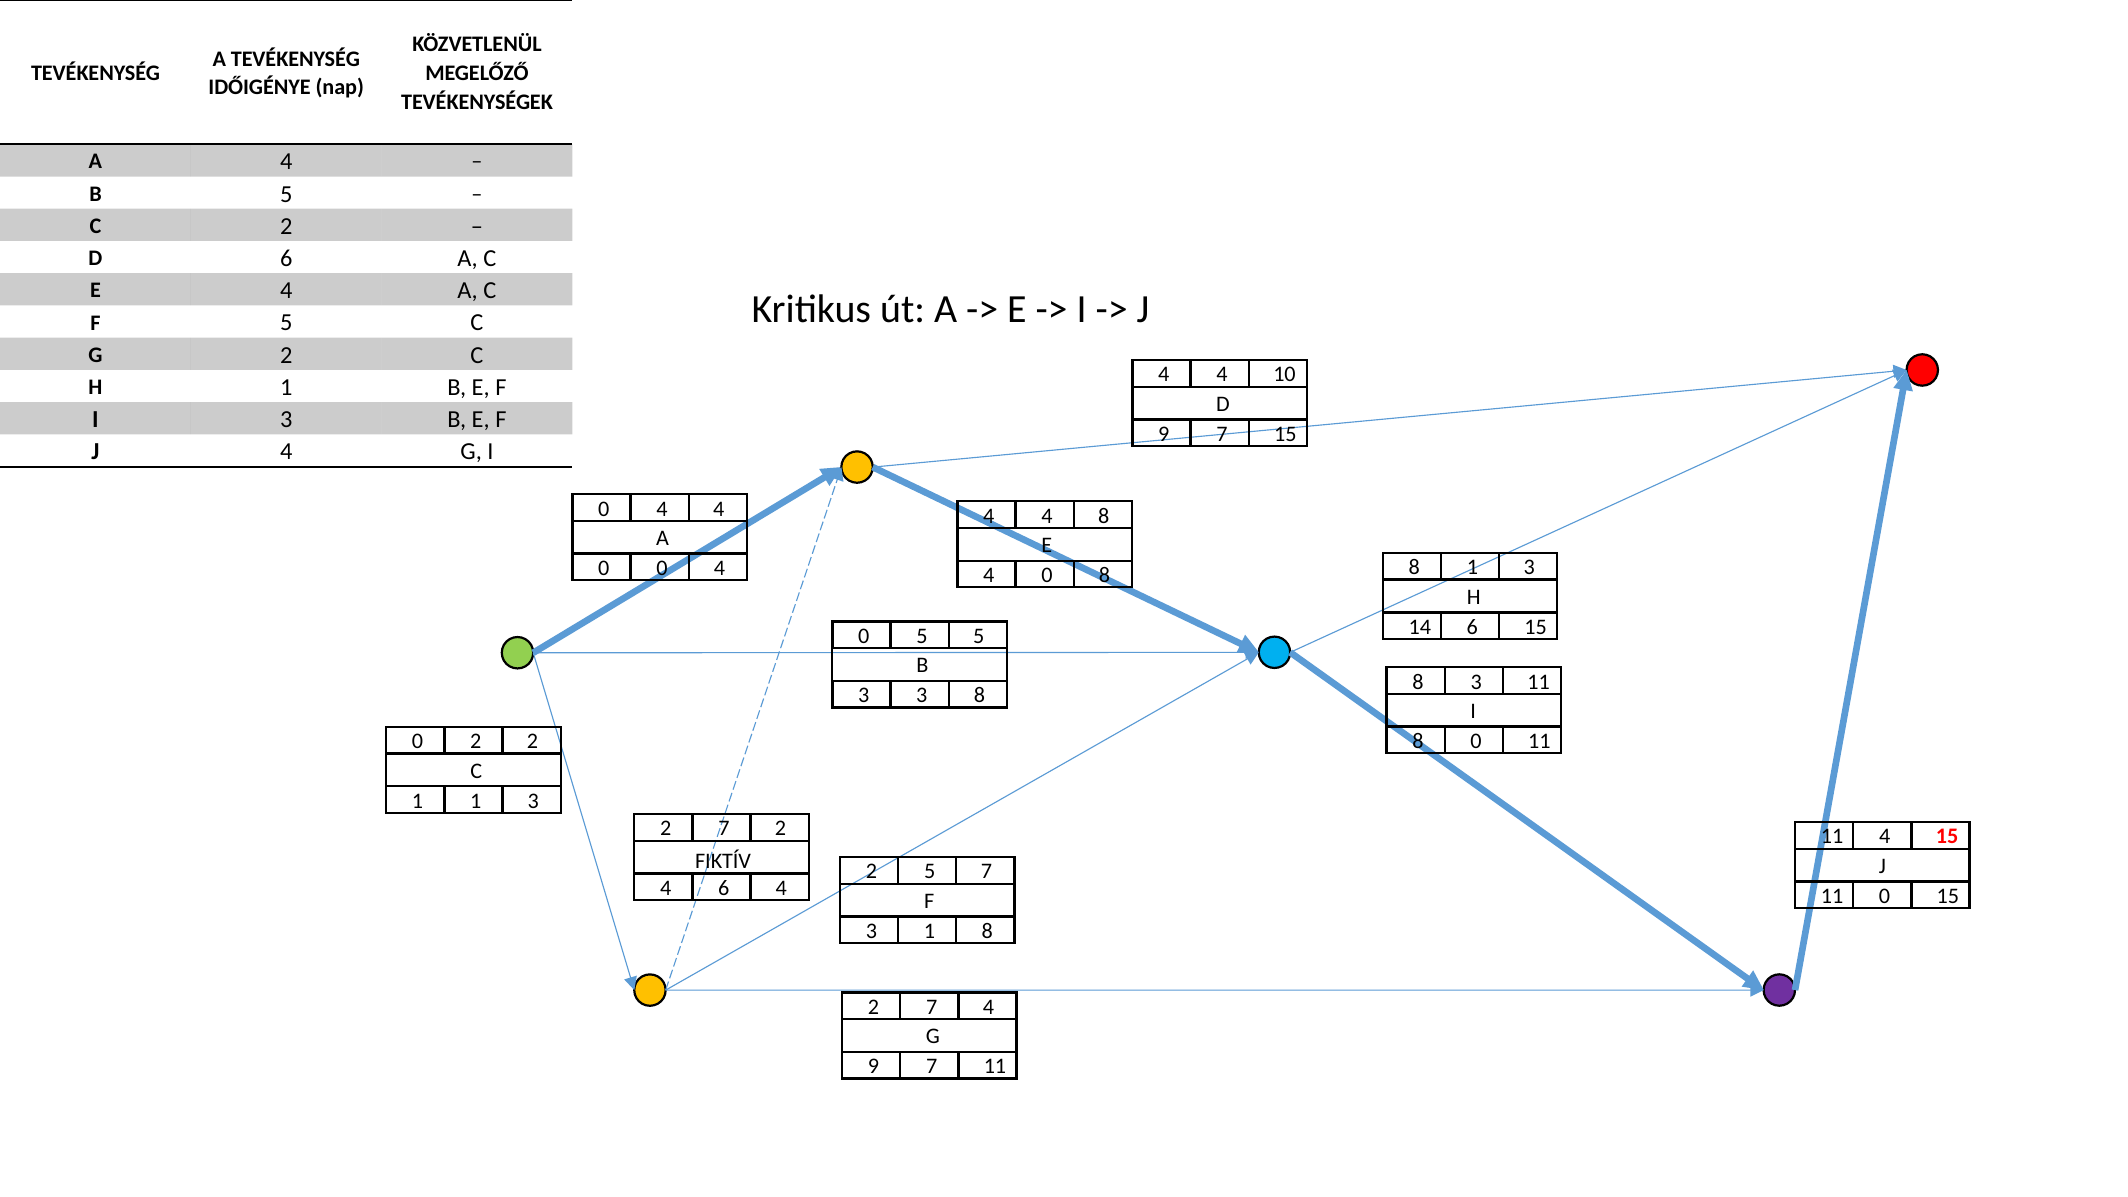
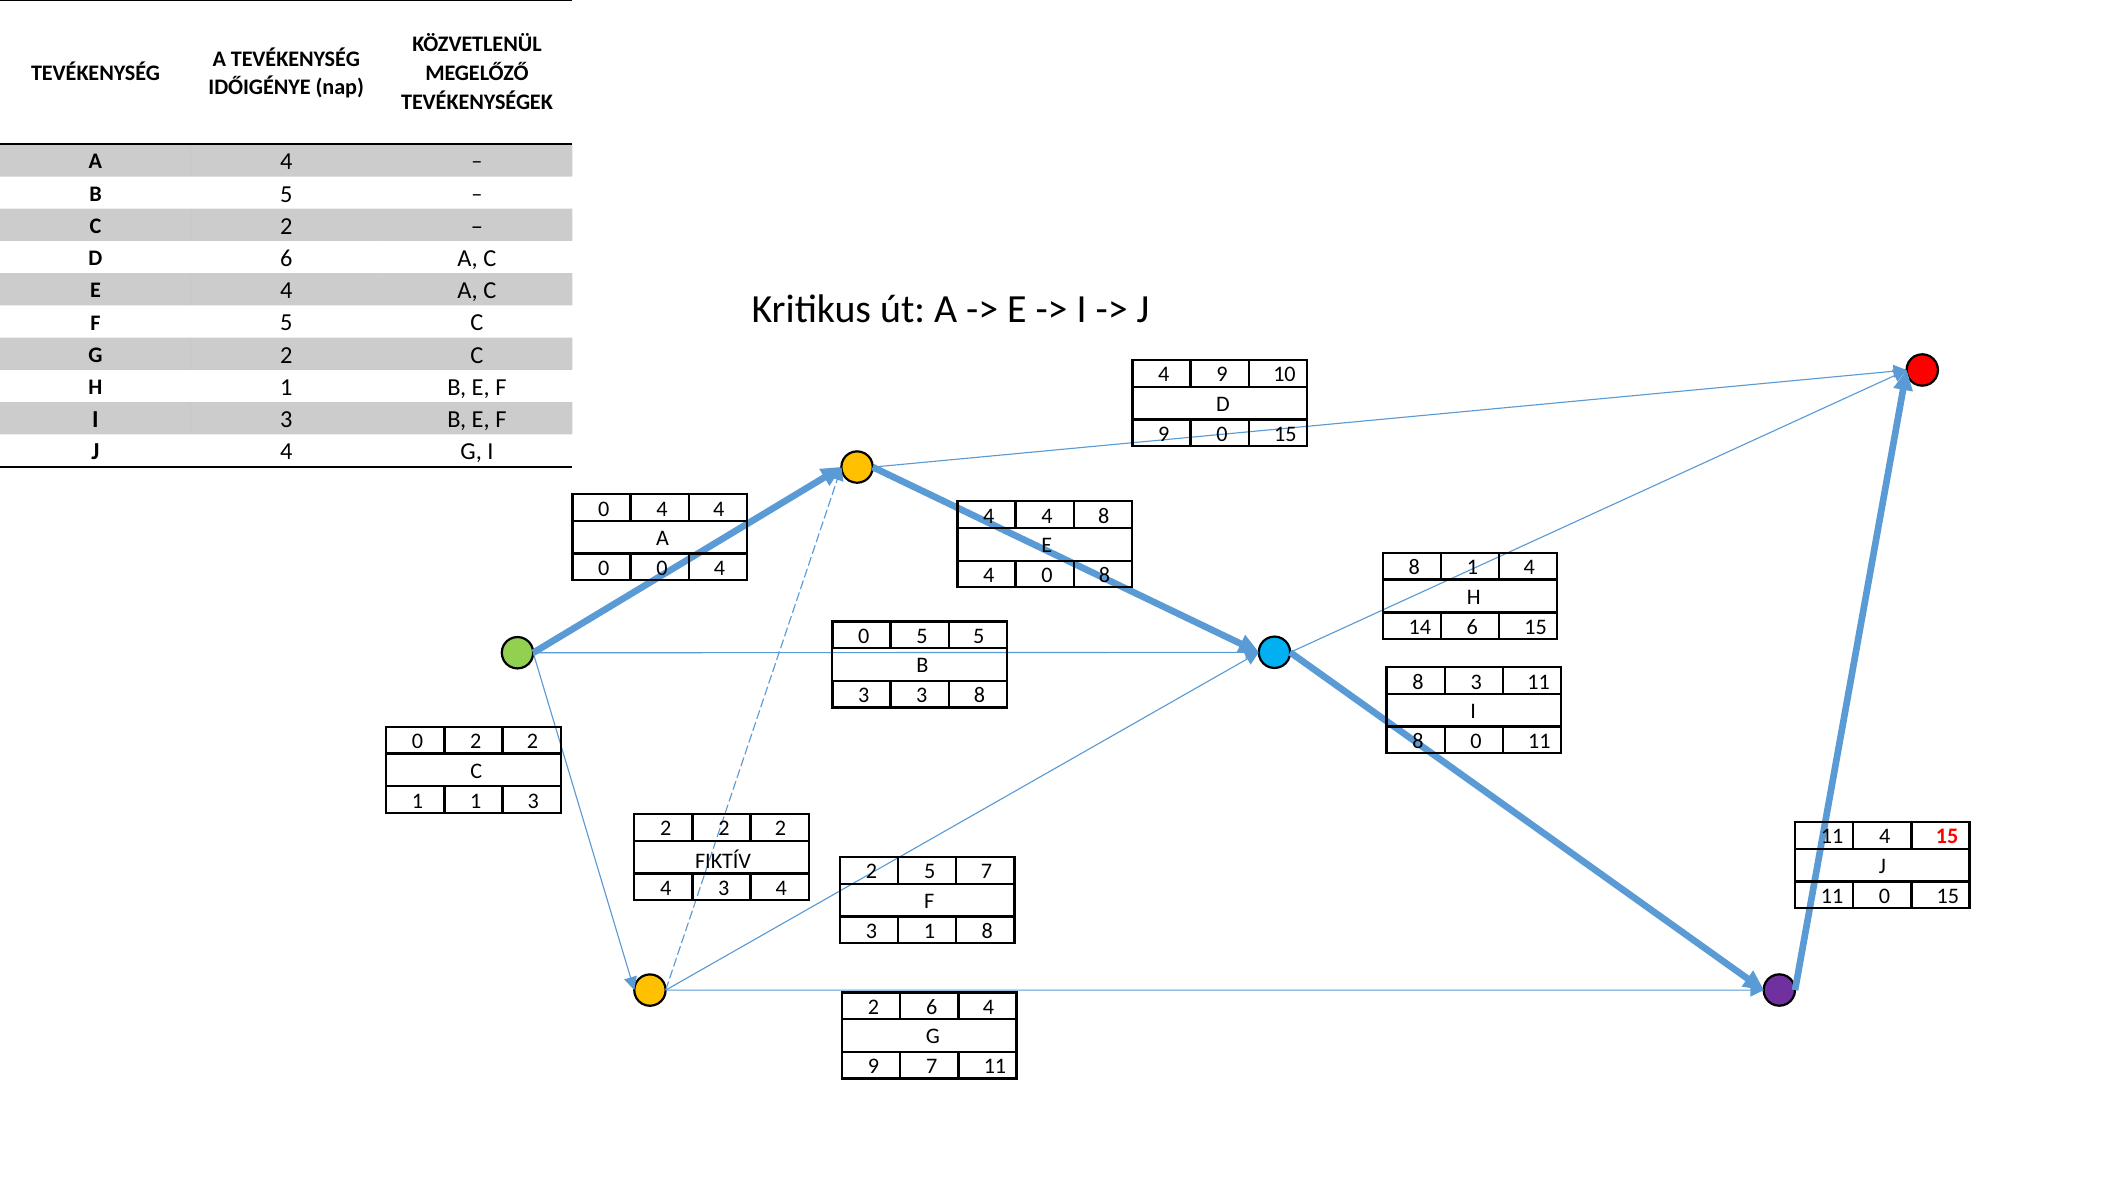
4: 4 -> 9 (1222, 375)
7: 7 -> 0 (1222, 434)
8 1 3: 3 -> 4 (1529, 568)
7: 7 -> 2 (724, 828)
4 6: 6 -> 3 (724, 888)
7: 7 -> 6 (932, 1007)
